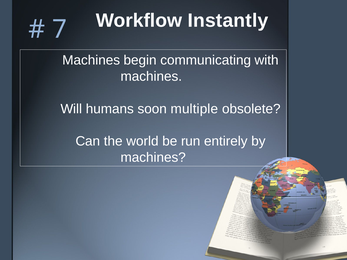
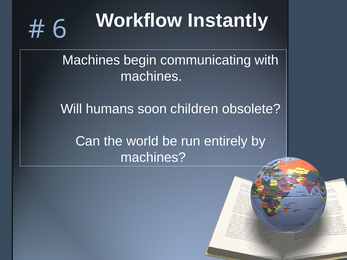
7: 7 -> 6 (59, 29)
multiple: multiple -> children (194, 109)
